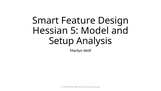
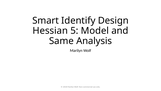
Feature: Feature -> Identify (78, 20)
Setup: Setup -> Same (61, 41)
